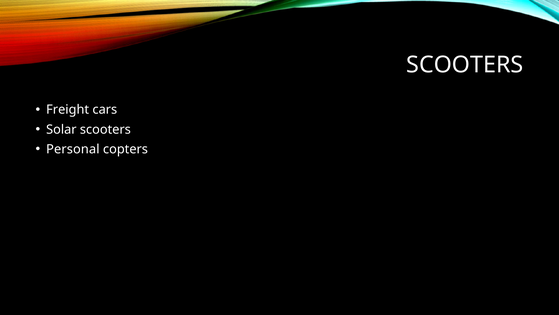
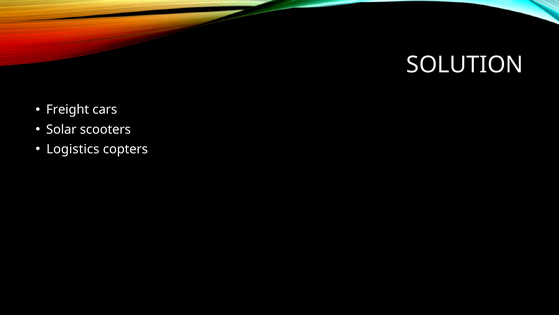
SCOOTERS: SCOOTERS -> SOLUTION (465, 65)
Personal: Personal -> Logistics (73, 149)
